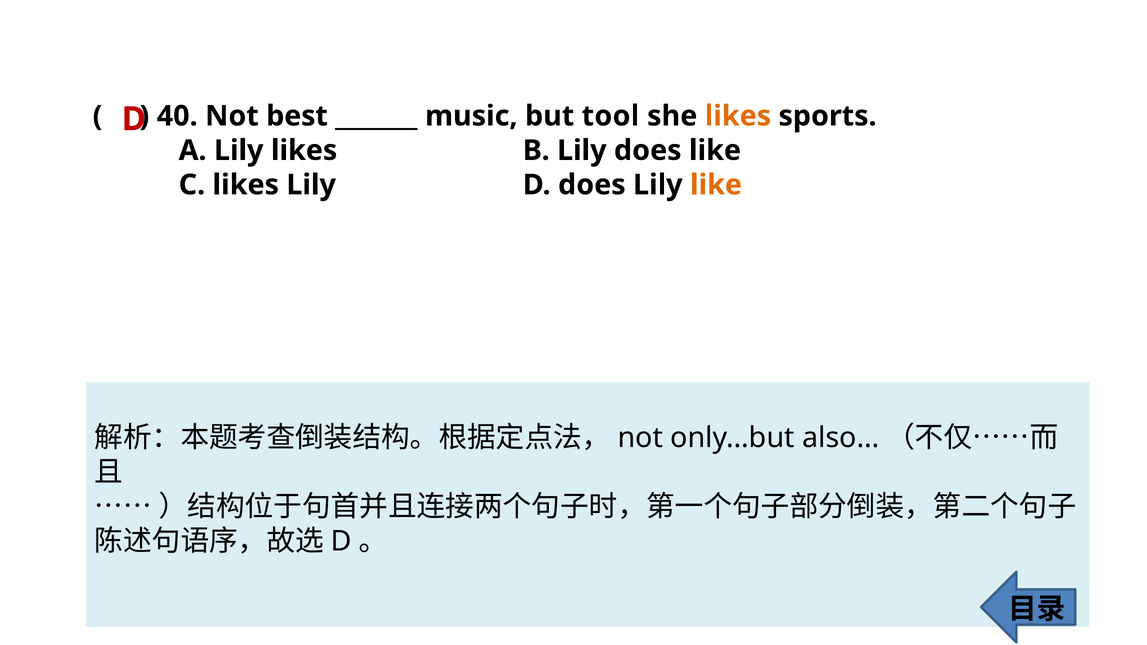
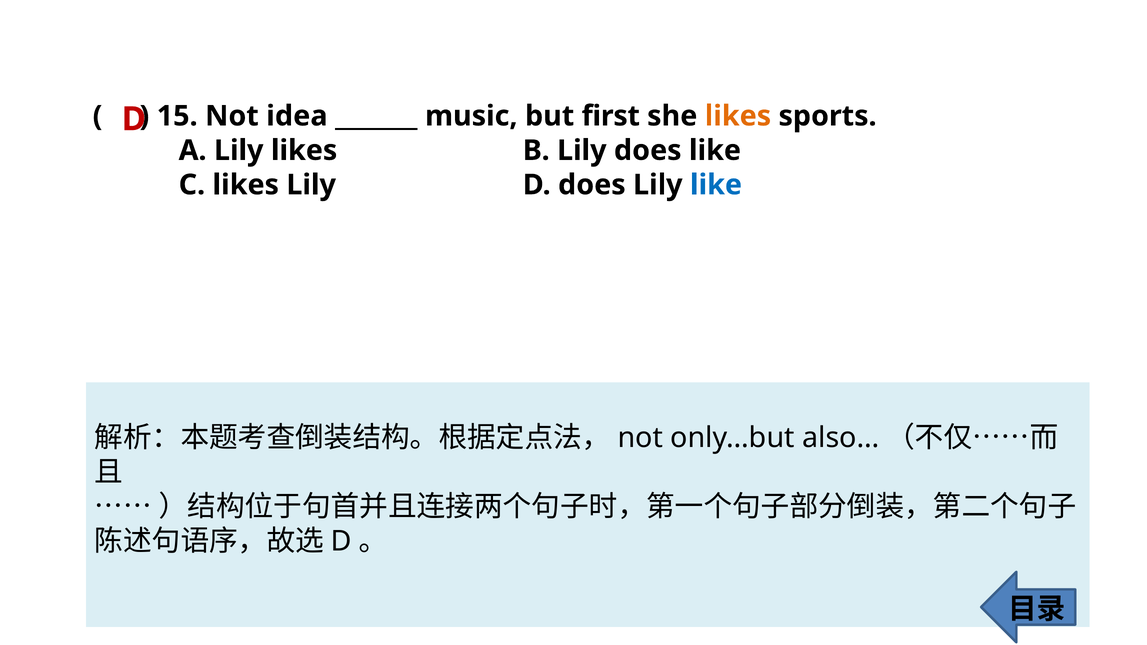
40: 40 -> 15 (177, 116)
best: best -> idea (297, 116)
tool: tool -> first (611, 116)
like colour: orange -> blue (716, 185)
